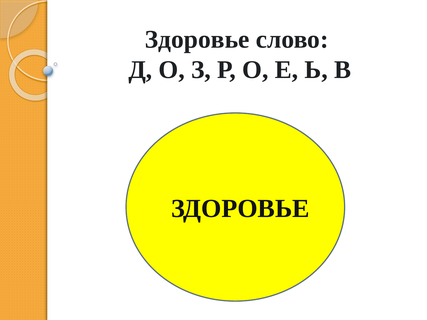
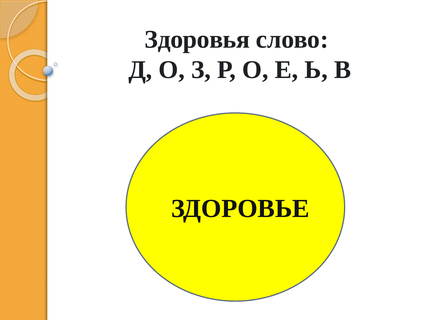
Здоровье: Здоровье -> Здоровья (197, 39)
